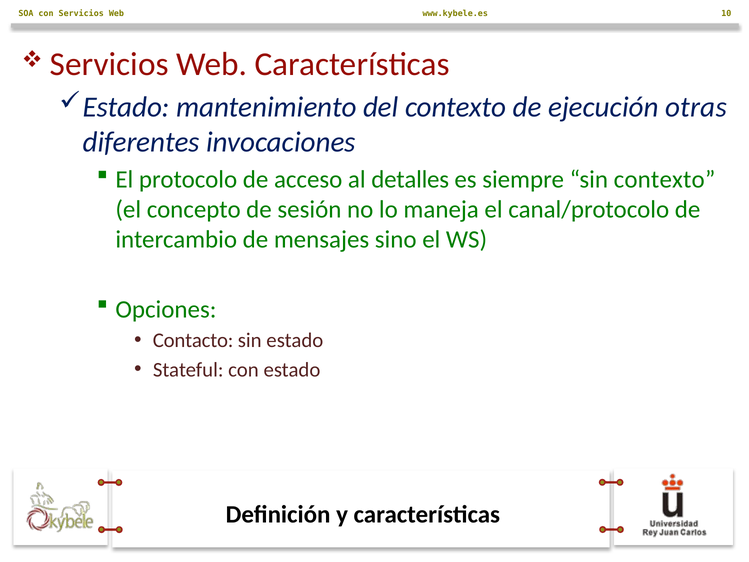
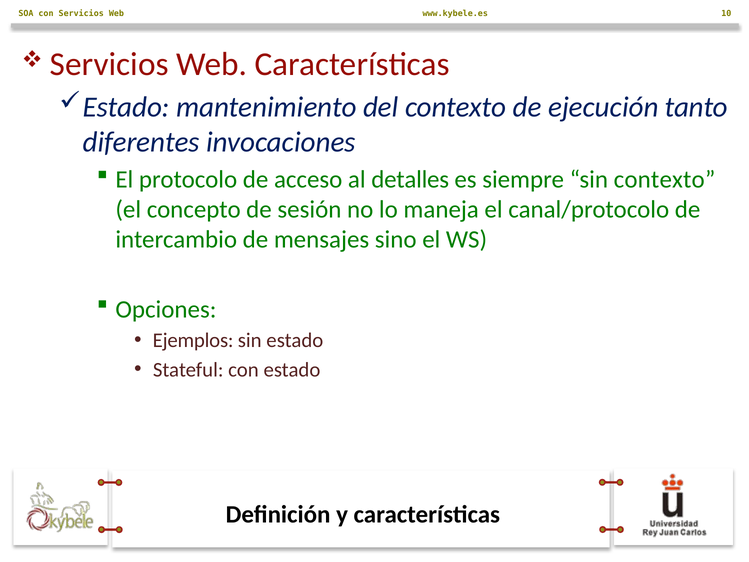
otras: otras -> tanto (696, 107)
Contacto: Contacto -> Ejemplos (193, 340)
